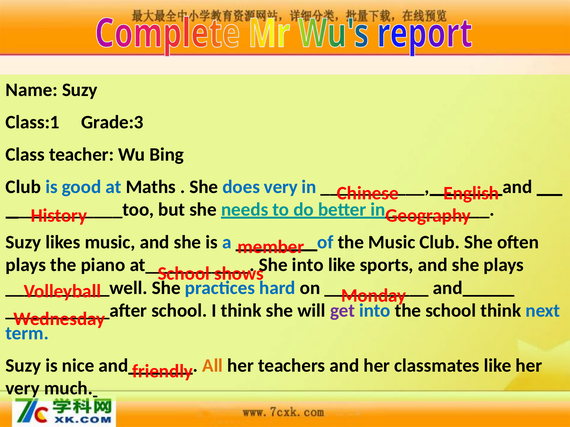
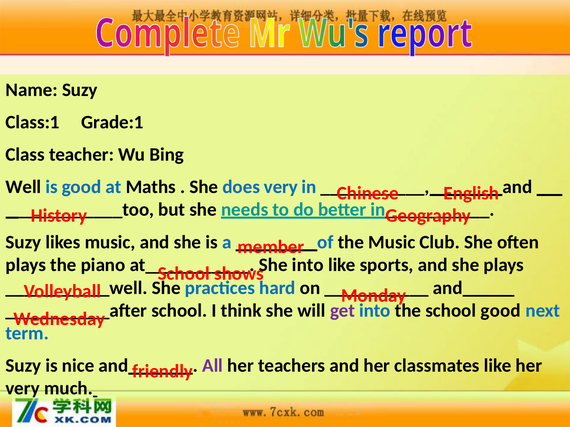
Grade:3: Grade:3 -> Grade:1 (112, 122)
Club: Club -> Well (23, 187)
school think: think -> good (501, 311)
All colour: orange -> purple (213, 366)
